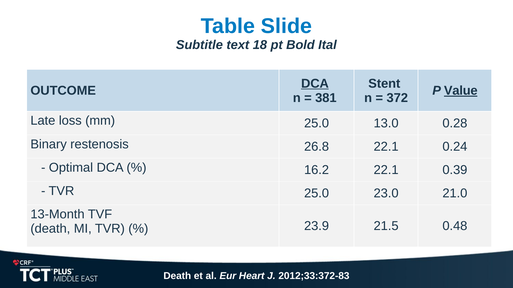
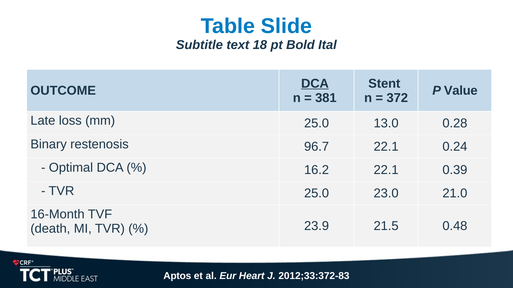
Value underline: present -> none (461, 91)
26.8: 26.8 -> 96.7 (317, 147)
13-Month: 13-Month -> 16-Month (57, 215)
Death: Death -> Aptos (177, 276)
